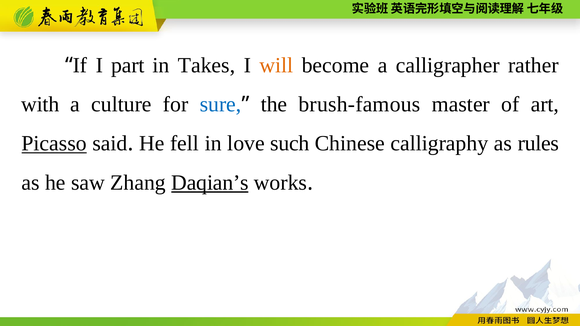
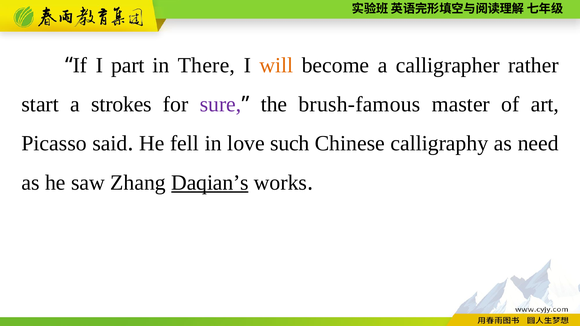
Takes: Takes -> There (206, 65)
with: with -> start (40, 104)
culture: culture -> strokes (122, 104)
sure colour: blue -> purple (221, 104)
Picasso underline: present -> none (54, 144)
rules: rules -> need (538, 144)
